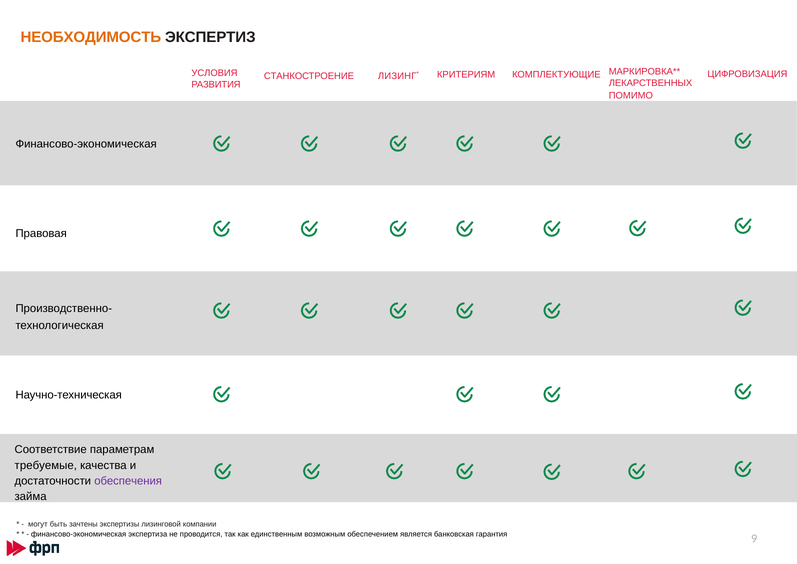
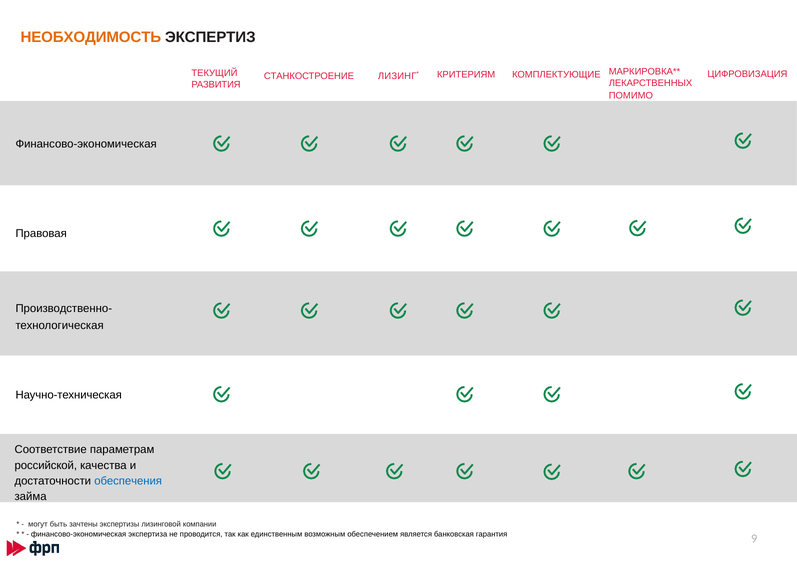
УСЛОВИЯ: УСЛОВИЯ -> ТЕКУЩИЙ (214, 73)
требуемые: требуемые -> российской (46, 465)
обеспечения colour: purple -> blue (128, 481)
